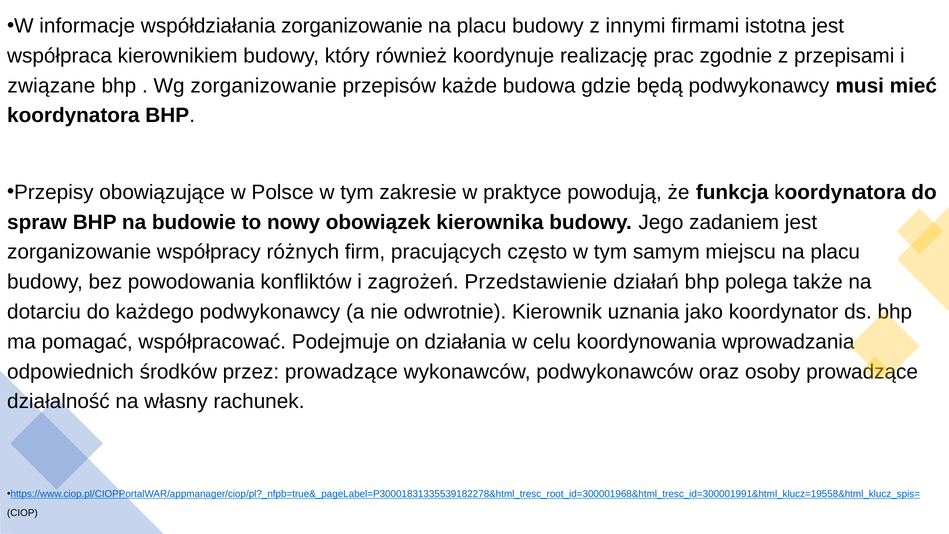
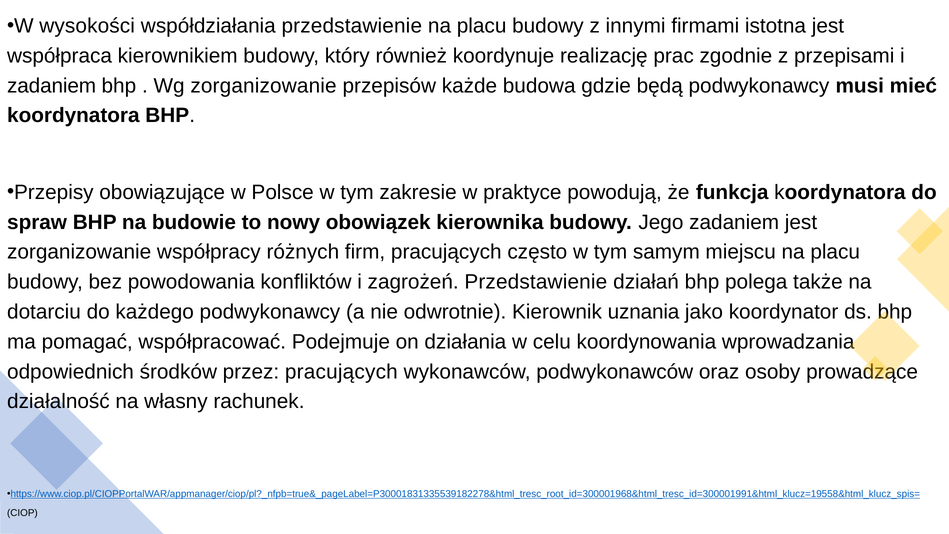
informacje: informacje -> wysokości (87, 26)
współdziałania zorganizowanie: zorganizowanie -> przedstawienie (352, 26)
związane: związane -> zadaniem (52, 86)
przez prowadzące: prowadzące -> pracujących (341, 372)
